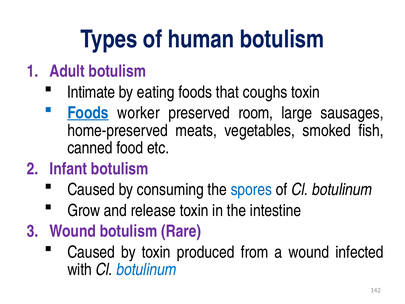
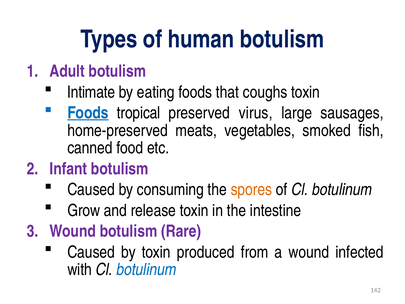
worker: worker -> tropical (139, 113)
room: room -> virus (256, 113)
spores colour: blue -> orange (251, 189)
